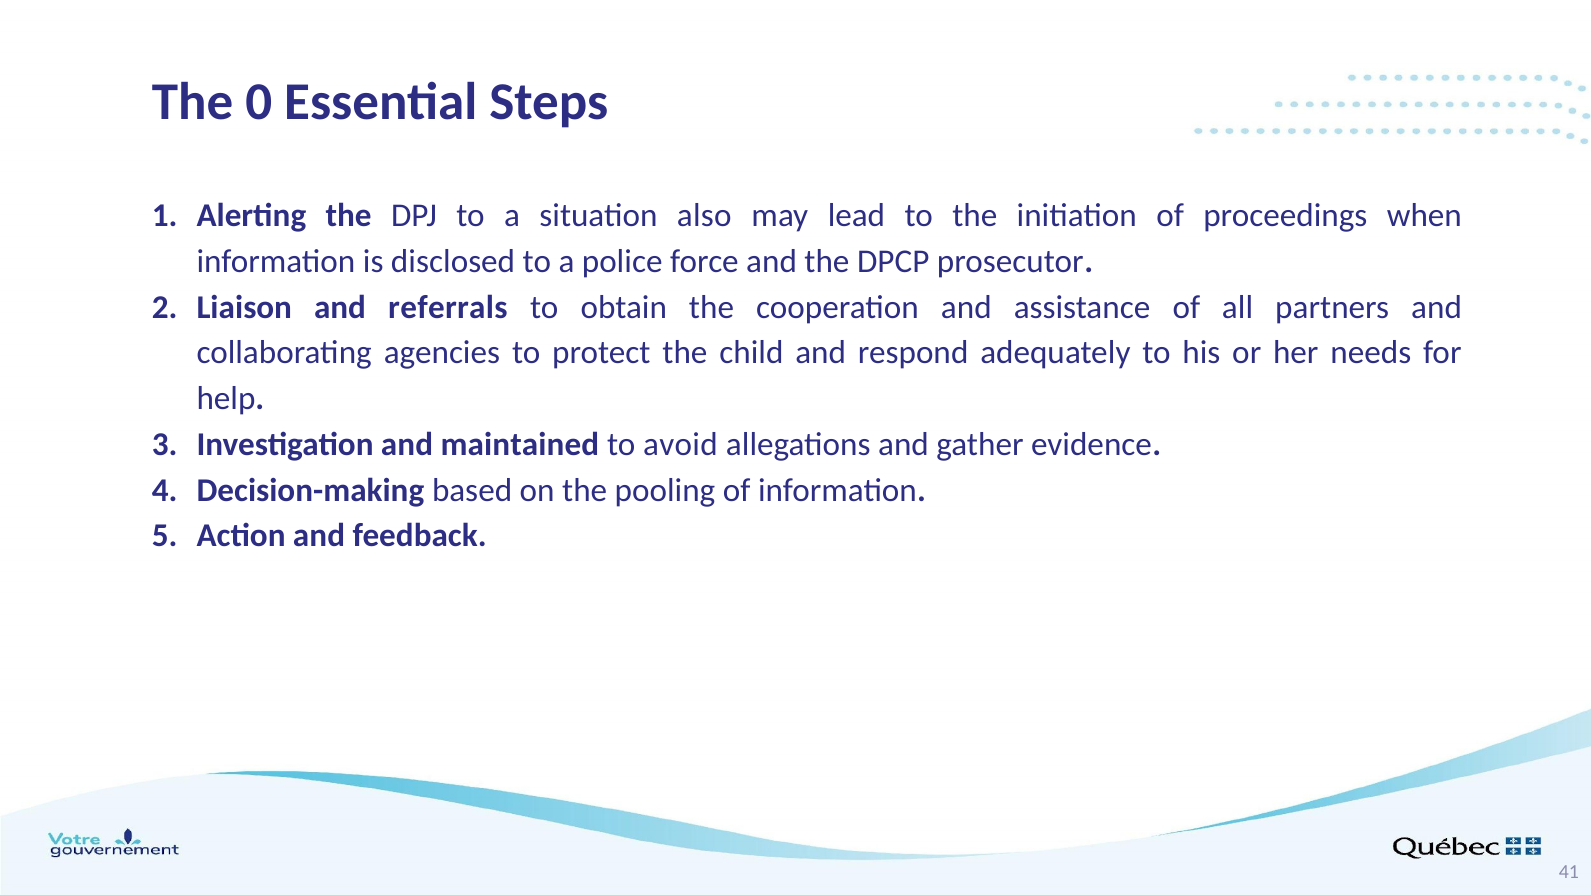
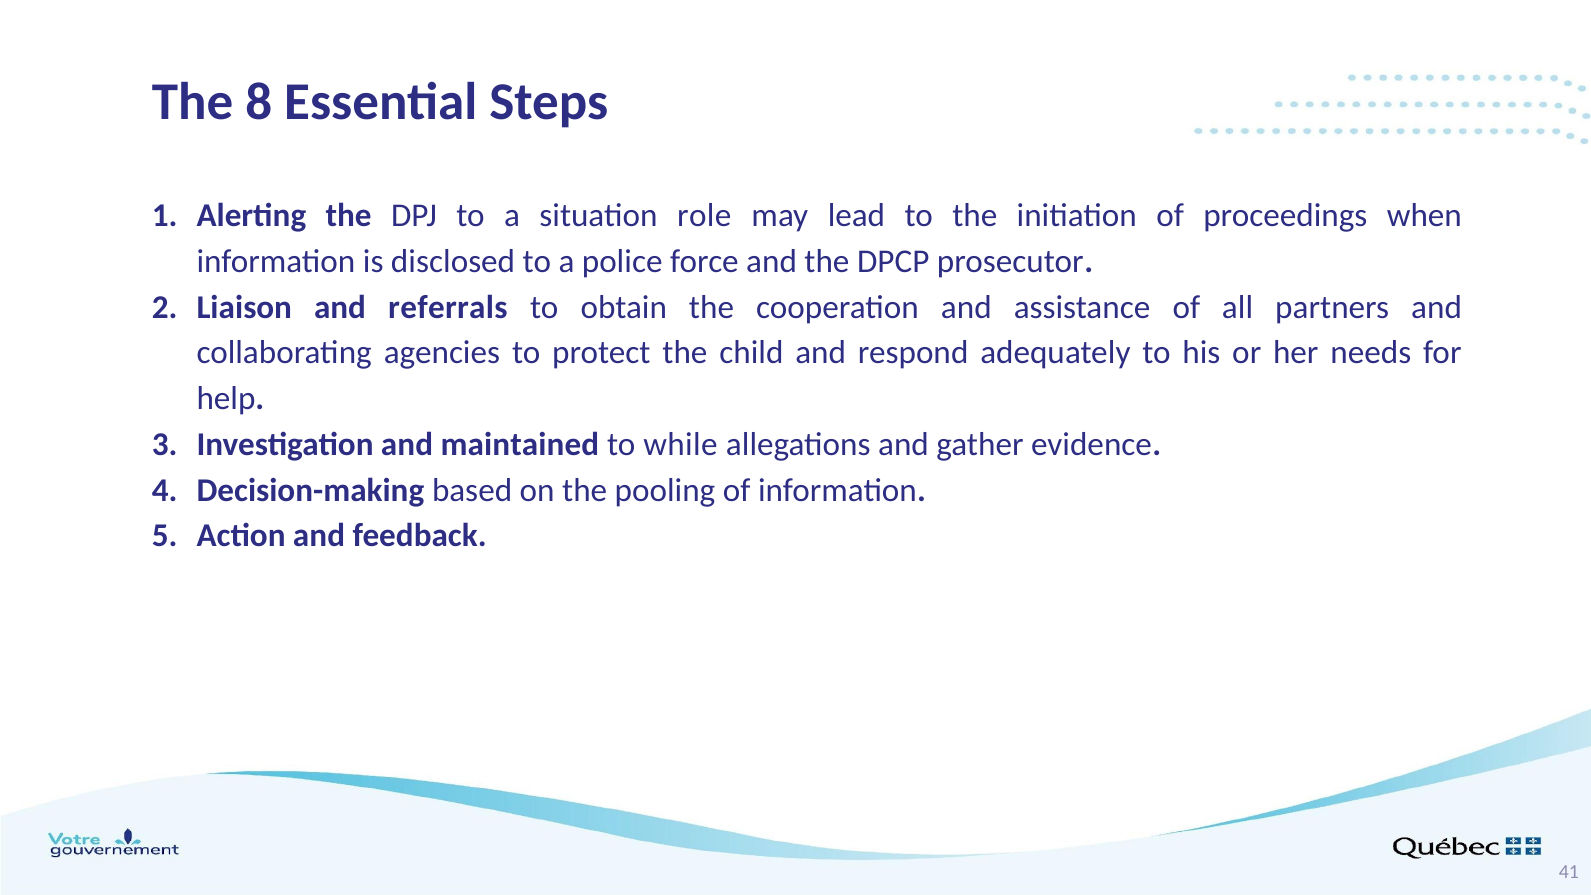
0: 0 -> 8 (259, 102)
also: also -> role (704, 216)
avoid: avoid -> while (680, 444)
